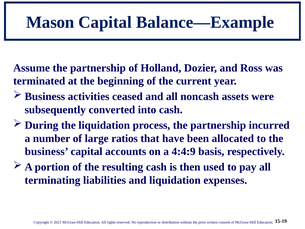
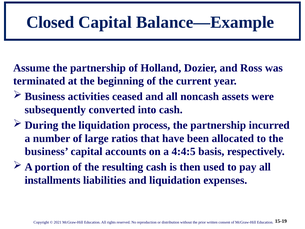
Mason: Mason -> Closed (50, 22)
4:4:9: 4:4:9 -> 4:4:5 (184, 151)
terminating: terminating -> installments (53, 180)
